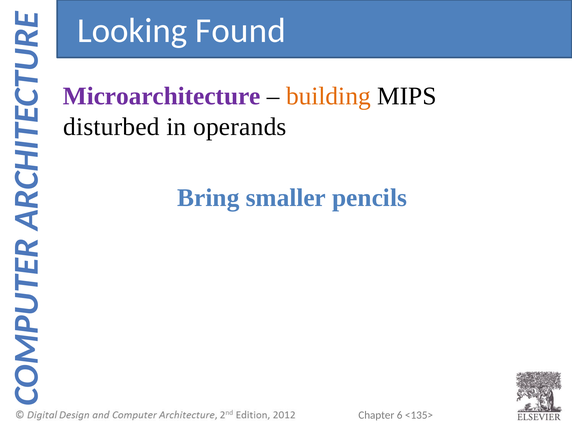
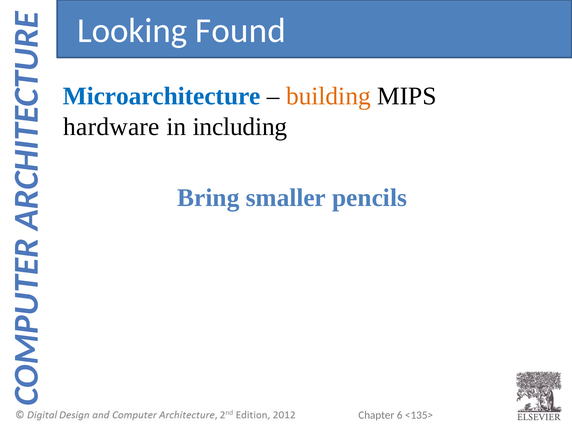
Microarchitecture colour: purple -> blue (162, 96)
disturbed: disturbed -> hardware (111, 127)
operands: operands -> including (240, 127)
